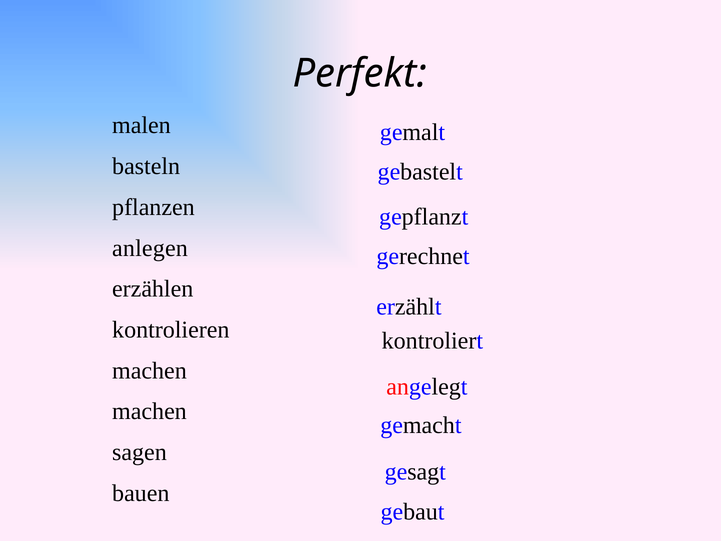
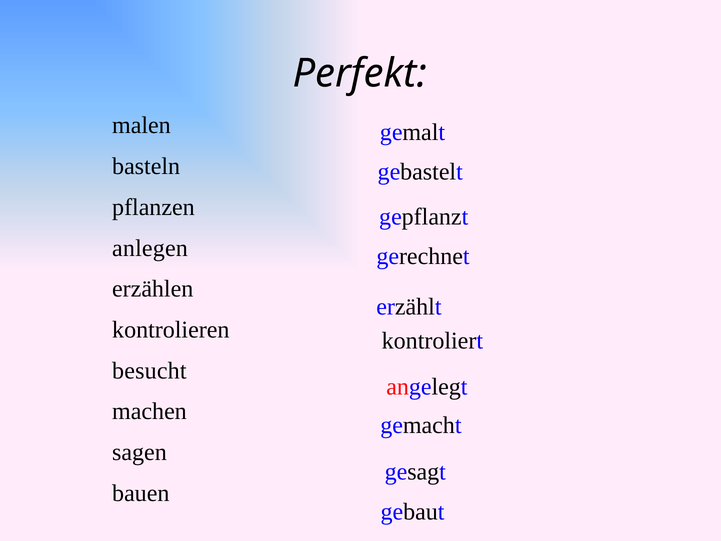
machen: machen -> besucht (149, 371)
